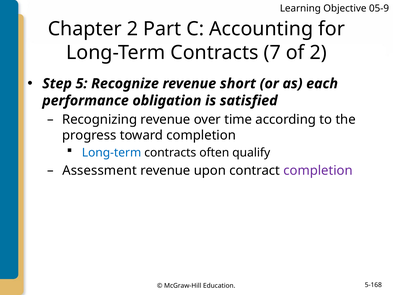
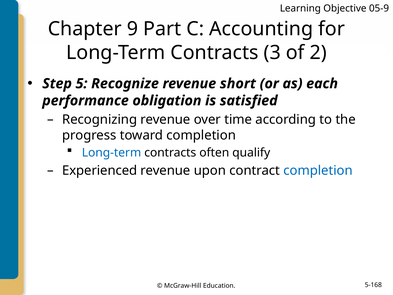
Chapter 2: 2 -> 9 (132, 29)
7: 7 -> 3 (272, 52)
Assessment: Assessment -> Experienced (100, 170)
completion colour: purple -> blue (318, 170)
